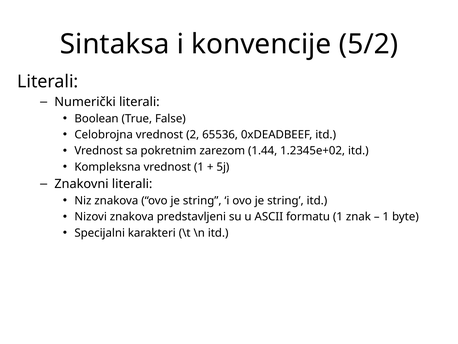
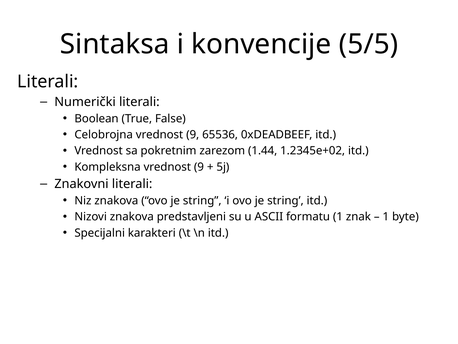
5/2: 5/2 -> 5/5 (369, 44)
Celobrojna vrednost 2: 2 -> 9 (193, 135)
Kompleksna vrednost 1: 1 -> 9 (199, 167)
